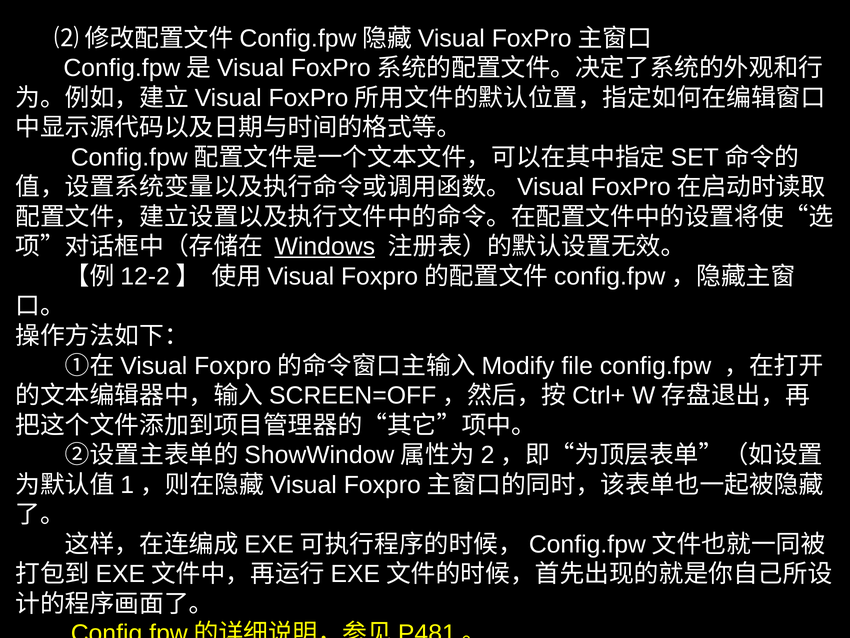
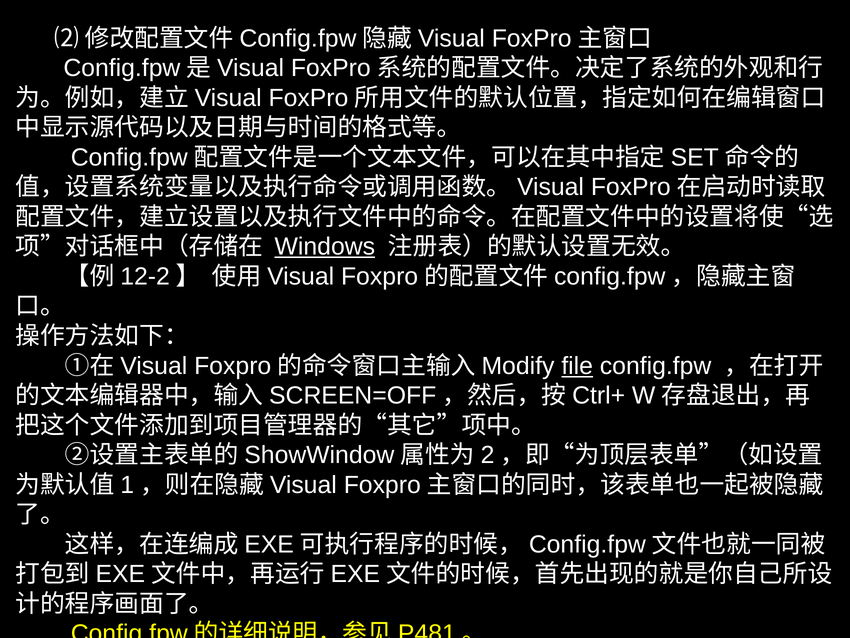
file underline: none -> present (577, 366)
